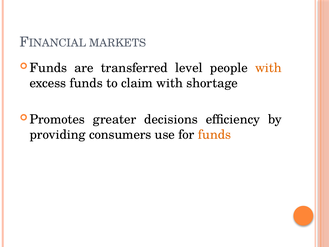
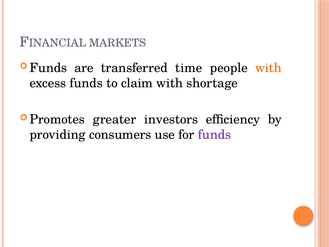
level: level -> time (189, 68)
decisions: decisions -> investors (171, 119)
funds colour: orange -> purple (215, 135)
